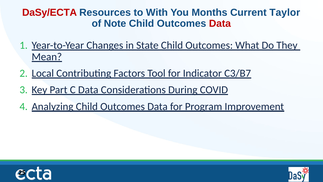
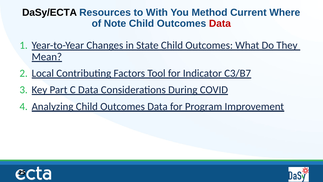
DaSy/ECTA colour: red -> black (50, 13)
Months: Months -> Method (209, 13)
Taylor: Taylor -> Where (285, 13)
